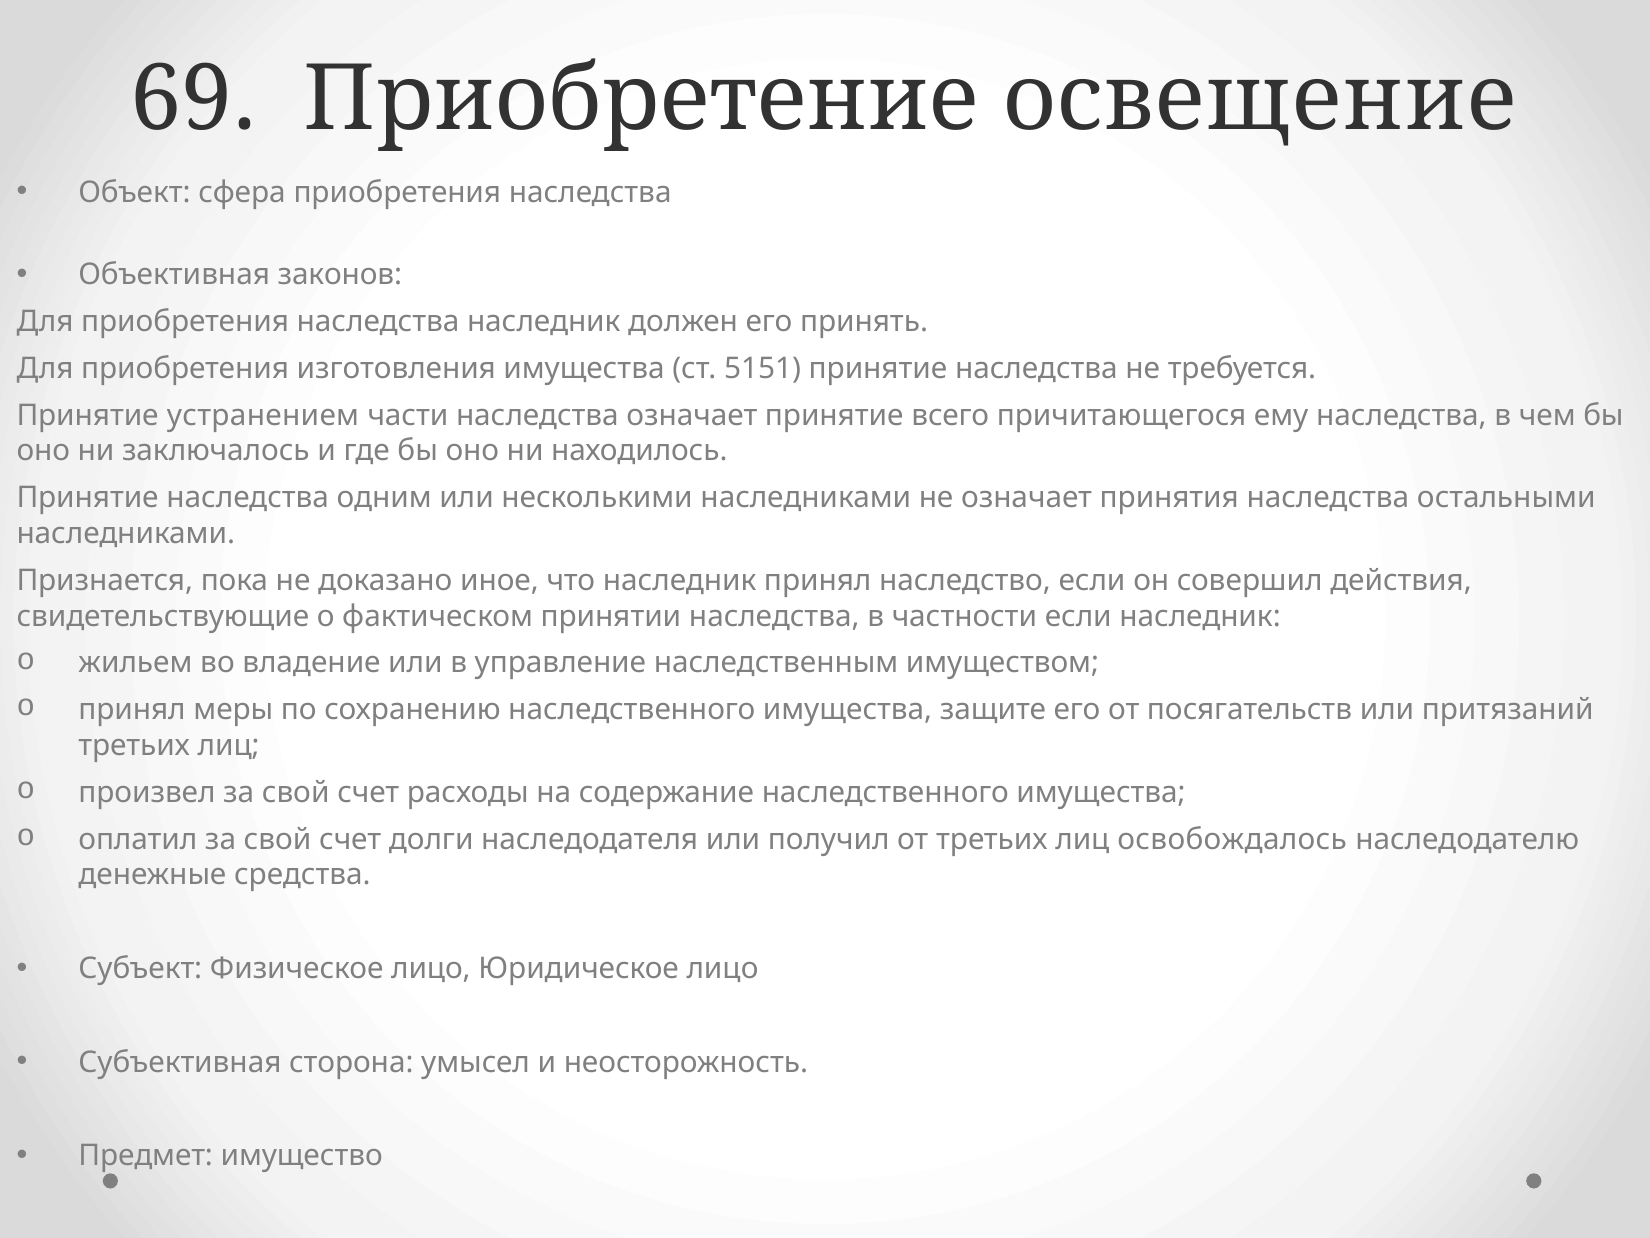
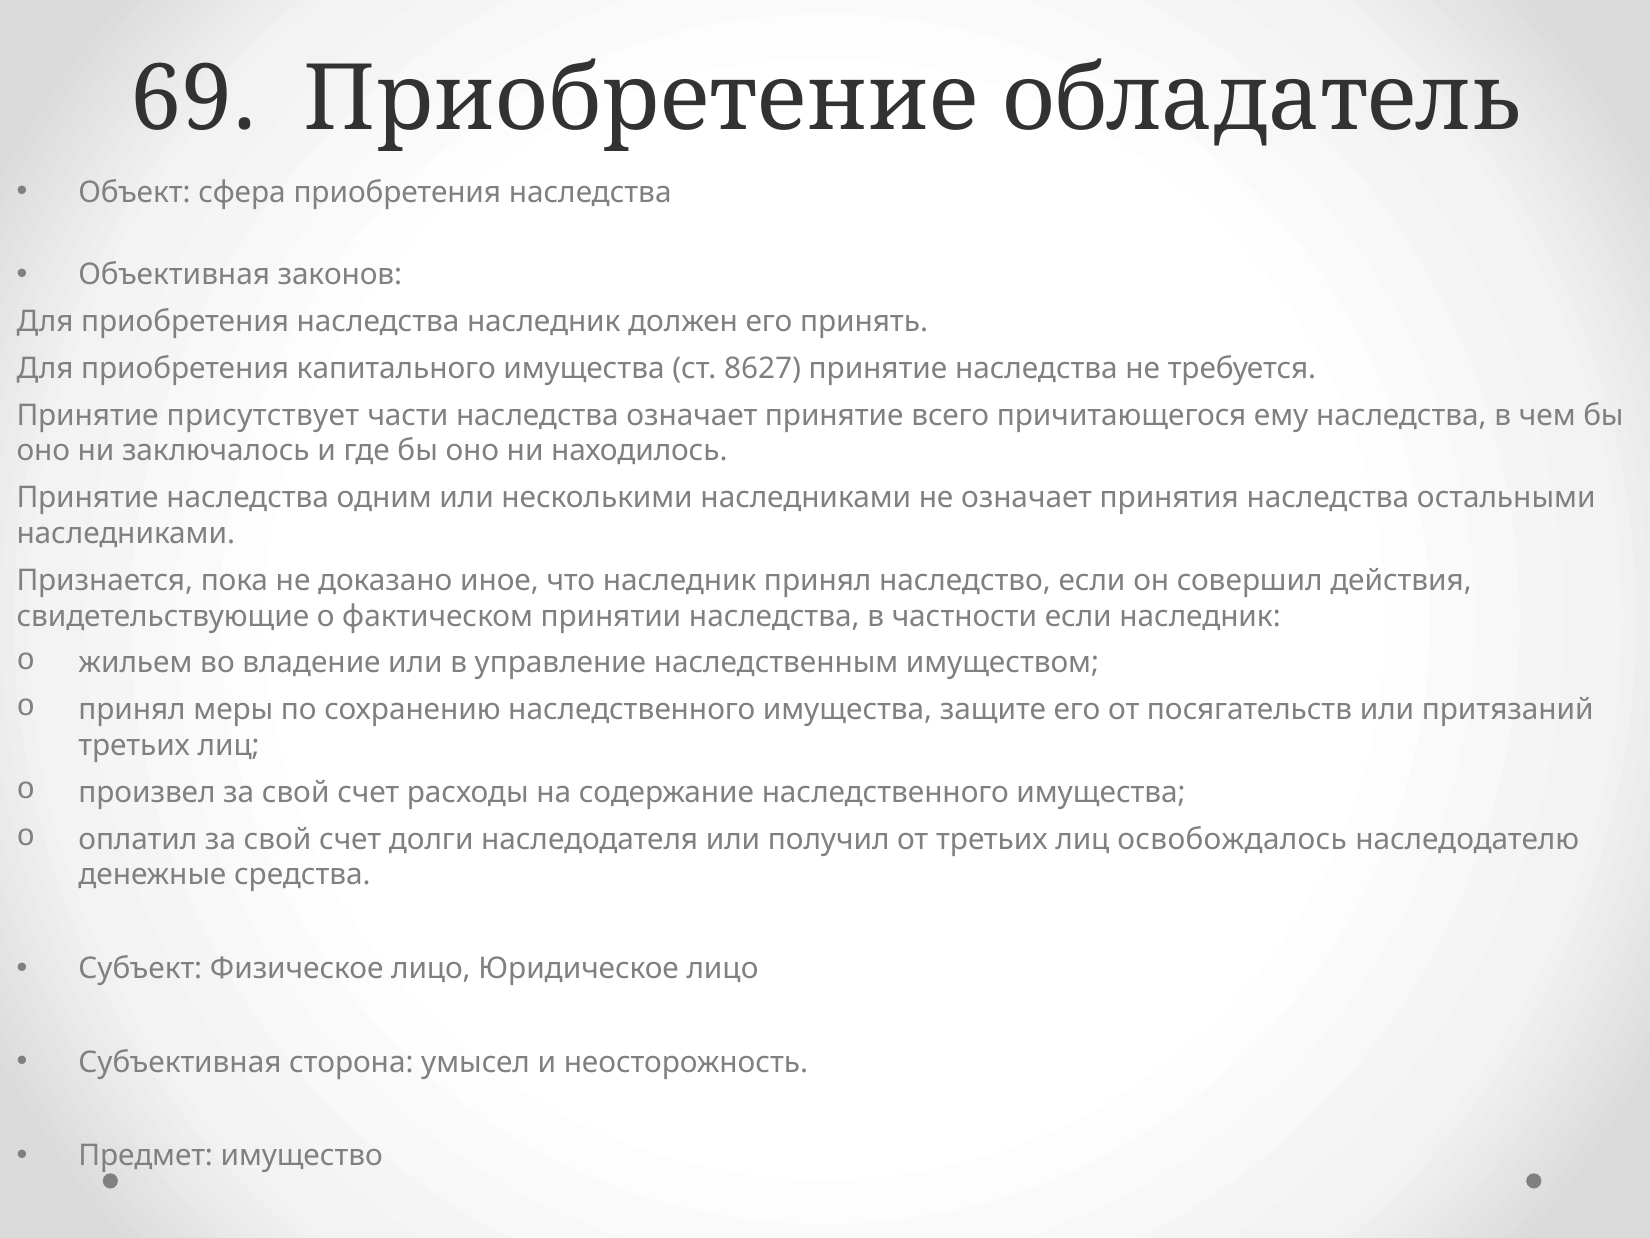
освещение: освещение -> обладатель (1261, 99)
изготовления: изготовления -> капитального (396, 368)
5151: 5151 -> 8627 (763, 368)
устранением: устранением -> присутствует (263, 415)
